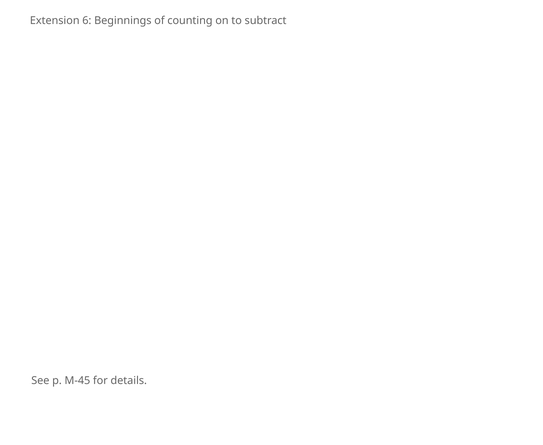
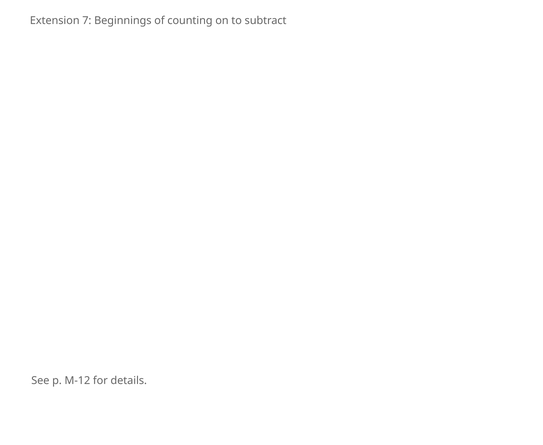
6: 6 -> 7 (87, 21)
M-45: M-45 -> M-12 (77, 381)
